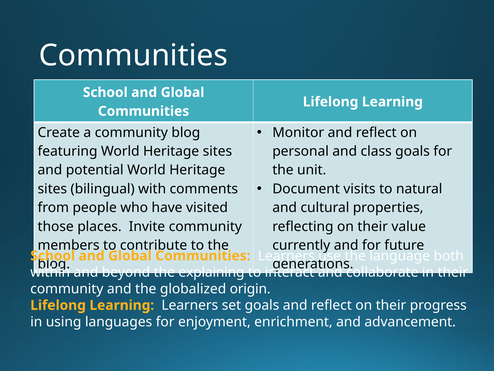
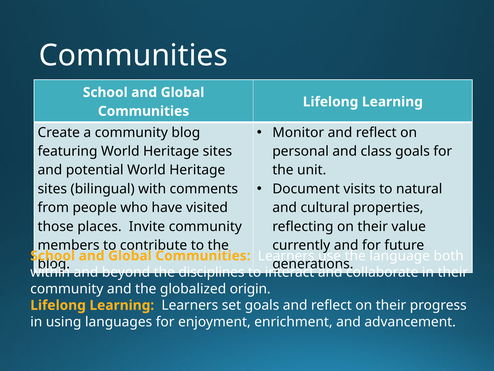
explaining: explaining -> disciplines (211, 272)
